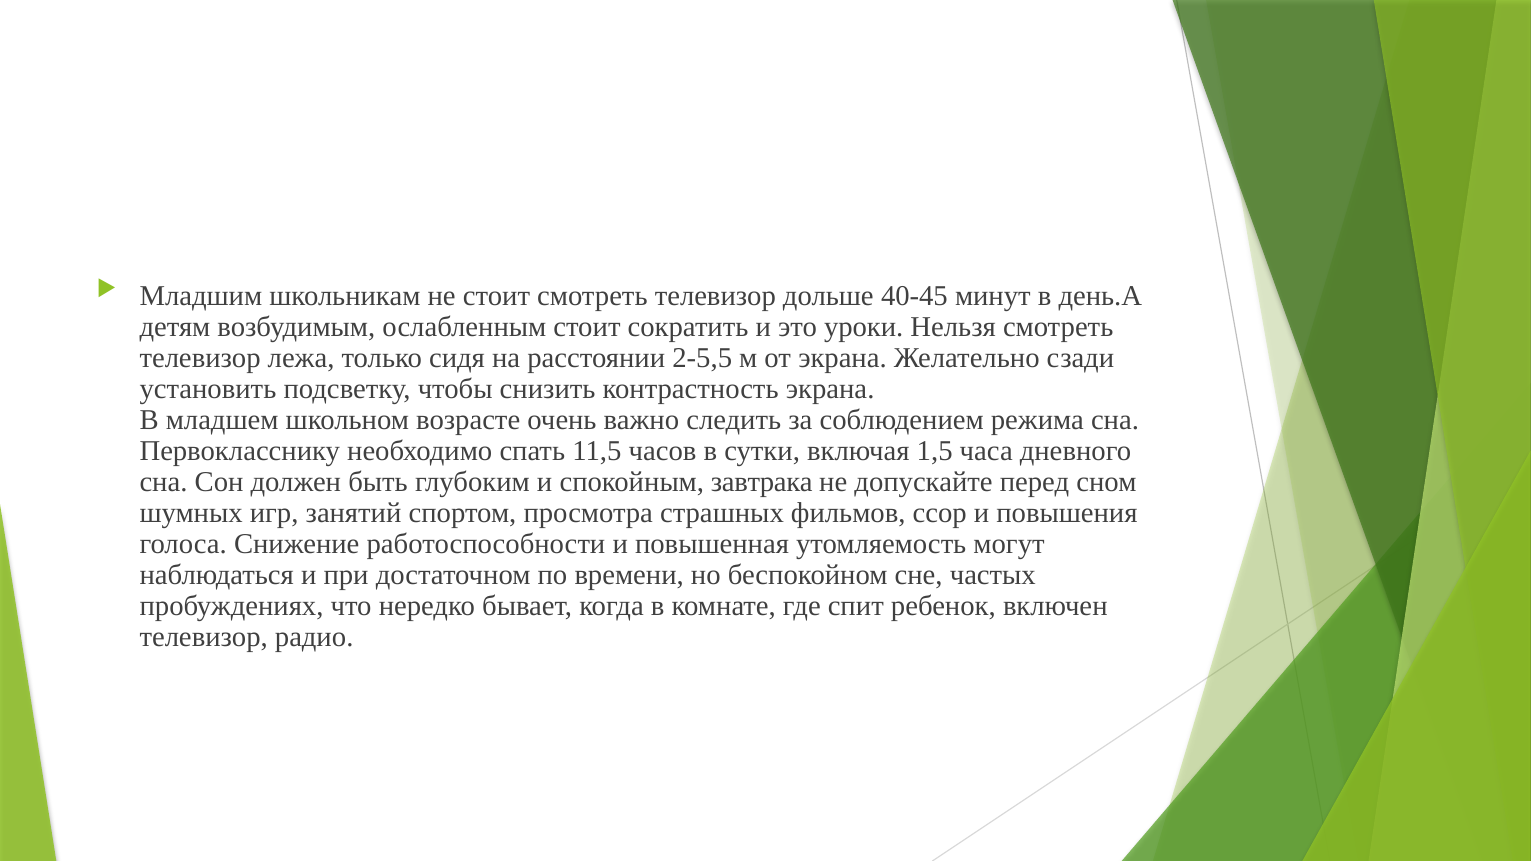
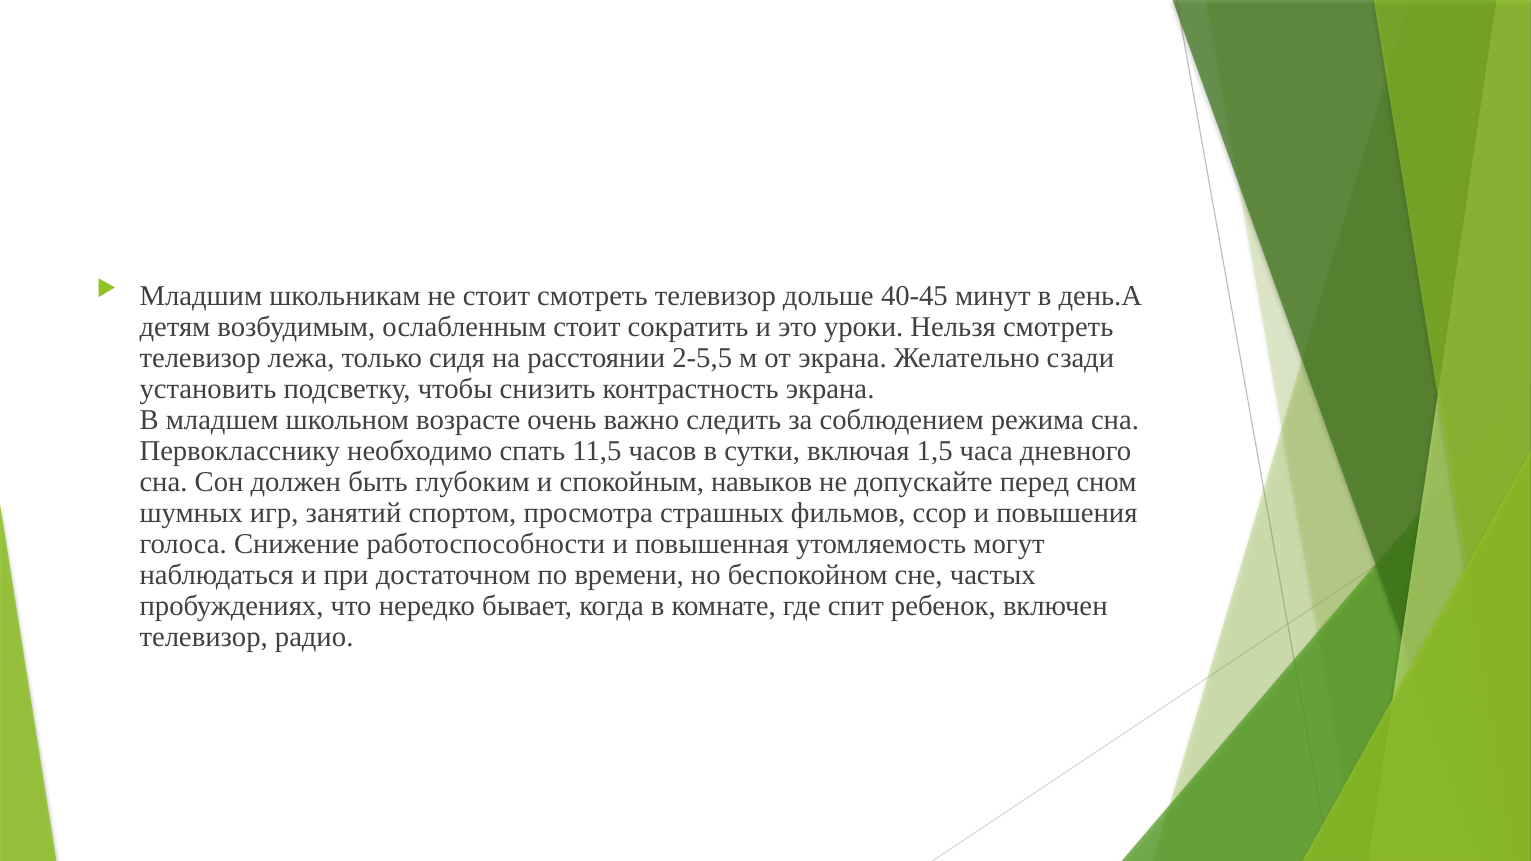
завтрака: завтрака -> навыков (762, 482)
